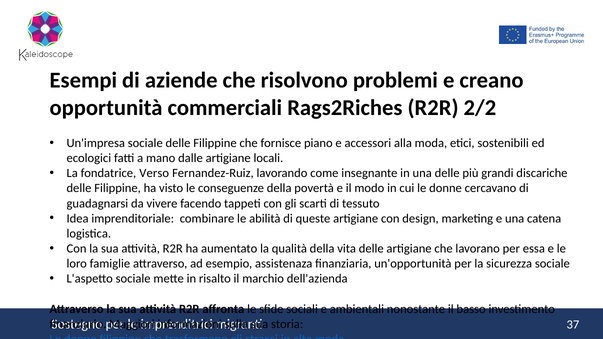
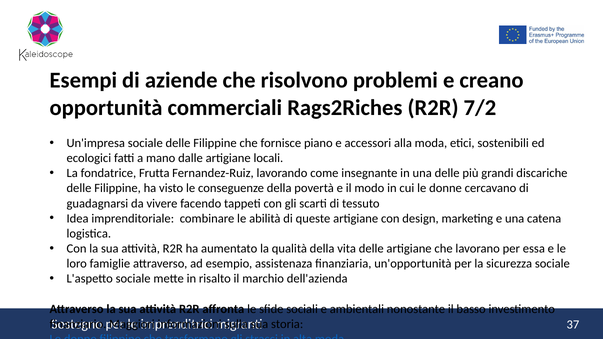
2/2: 2/2 -> 7/2 (480, 108)
Verso: Verso -> Frutta (154, 173)
